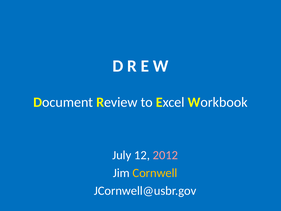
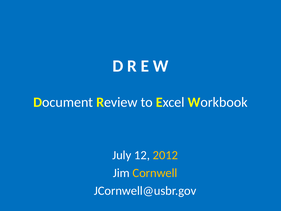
2012 colour: pink -> yellow (165, 155)
